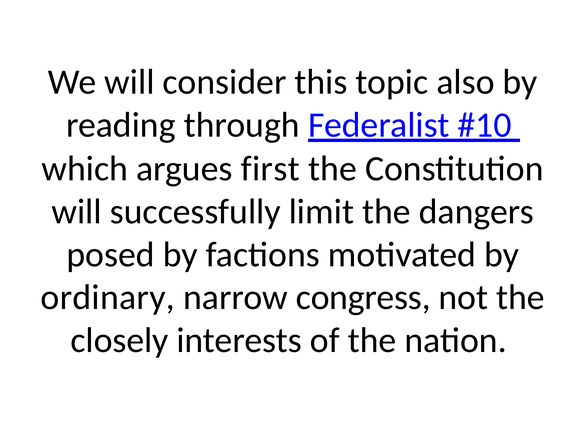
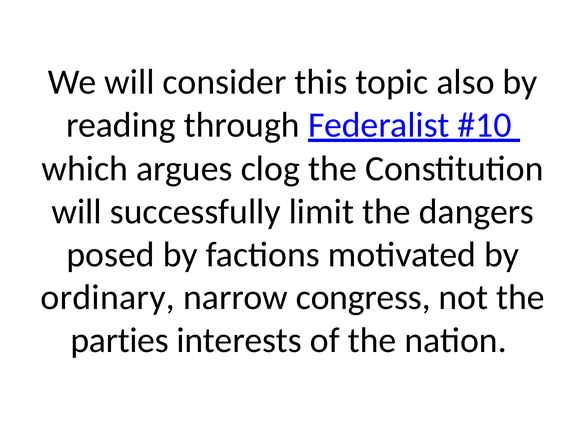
first: first -> clog (270, 169)
closely: closely -> parties (120, 341)
